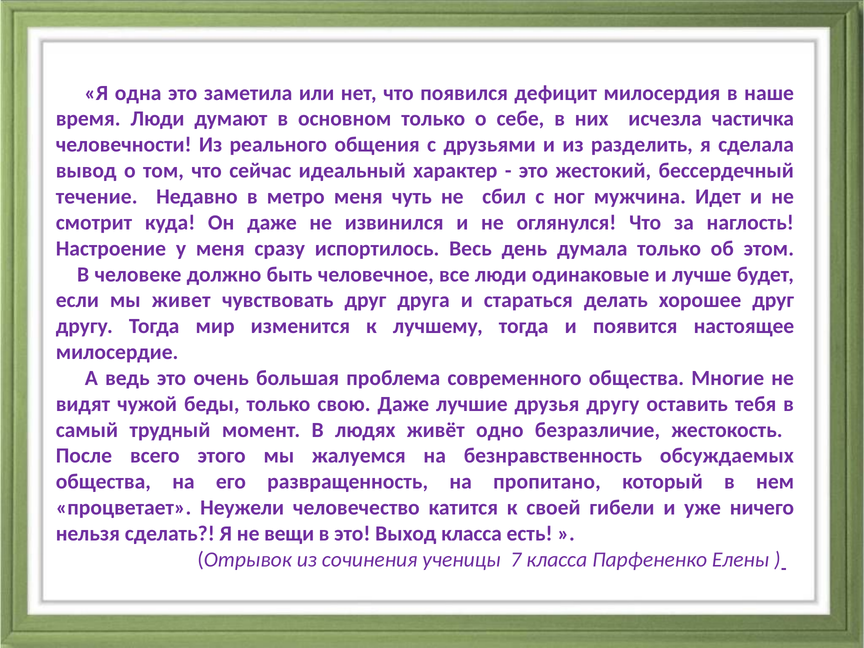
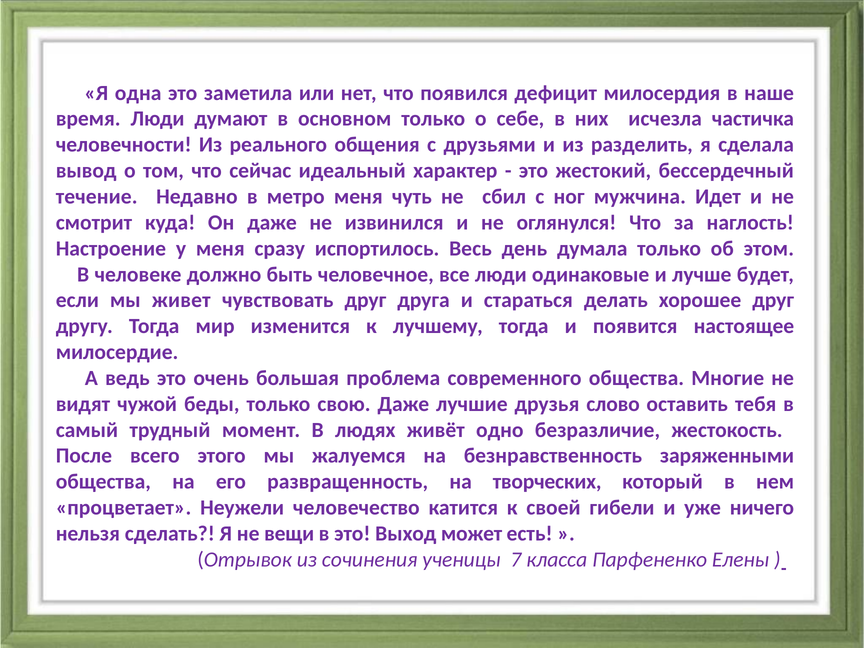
друзья другу: другу -> слово (613, 404)
обсуждаемых: обсуждаемых -> заряженными (727, 456)
пропитано: пропитано -> творческих (547, 482)
Выход класса: класса -> может (472, 534)
